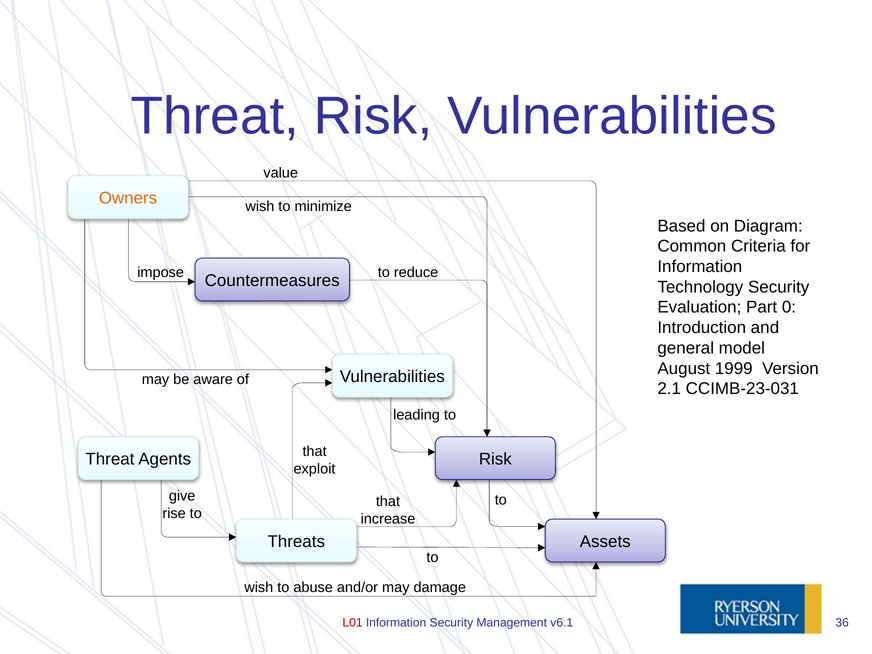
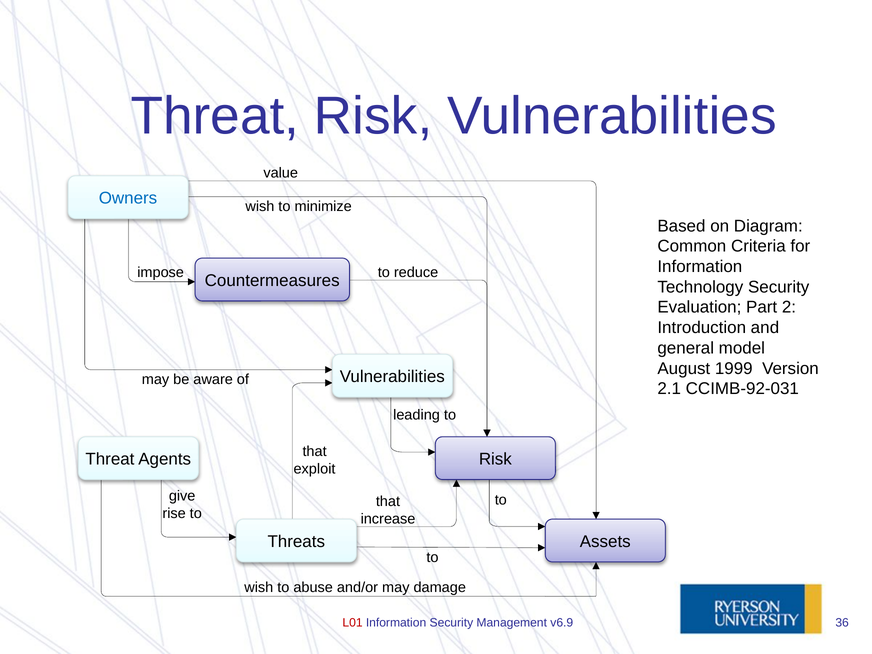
Owners colour: orange -> blue (128, 198)
0: 0 -> 2 (789, 307)
CCIMB-23-031: CCIMB-23-031 -> CCIMB-92-031 (742, 389)
v6.1: v6.1 -> v6.9 (562, 623)
